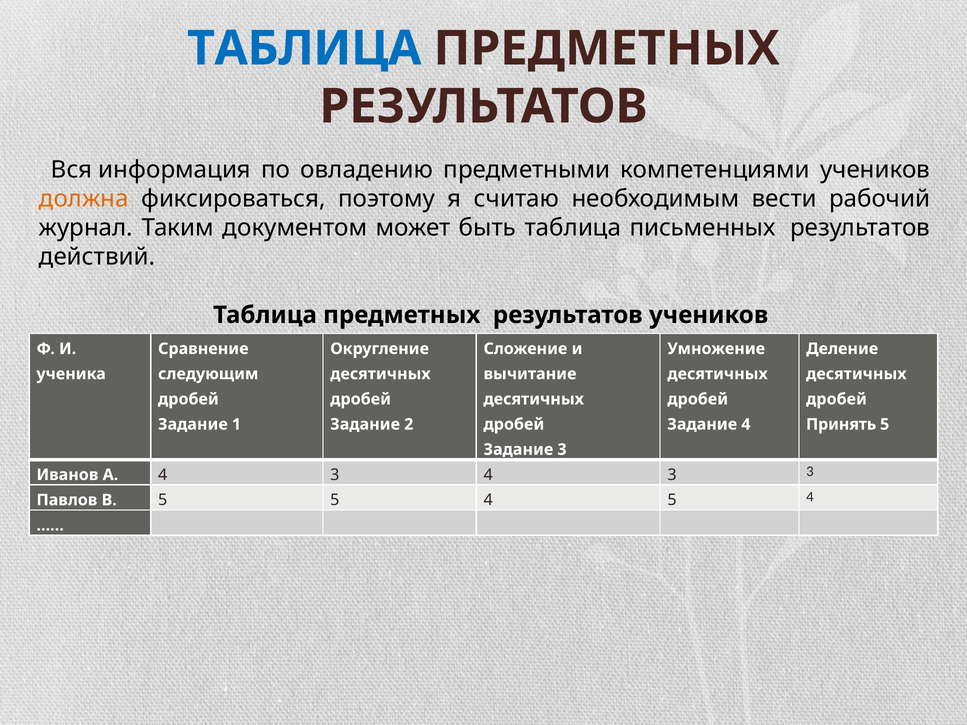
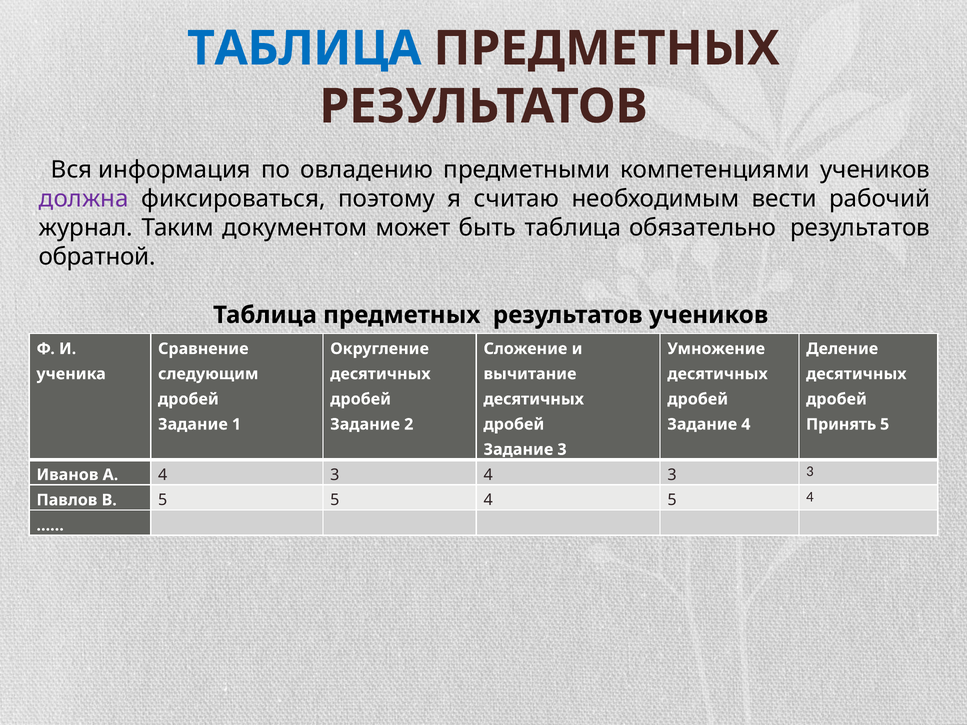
должна colour: orange -> purple (84, 199)
письменных: письменных -> обязательно (703, 228)
действий: действий -> обратной (97, 257)
